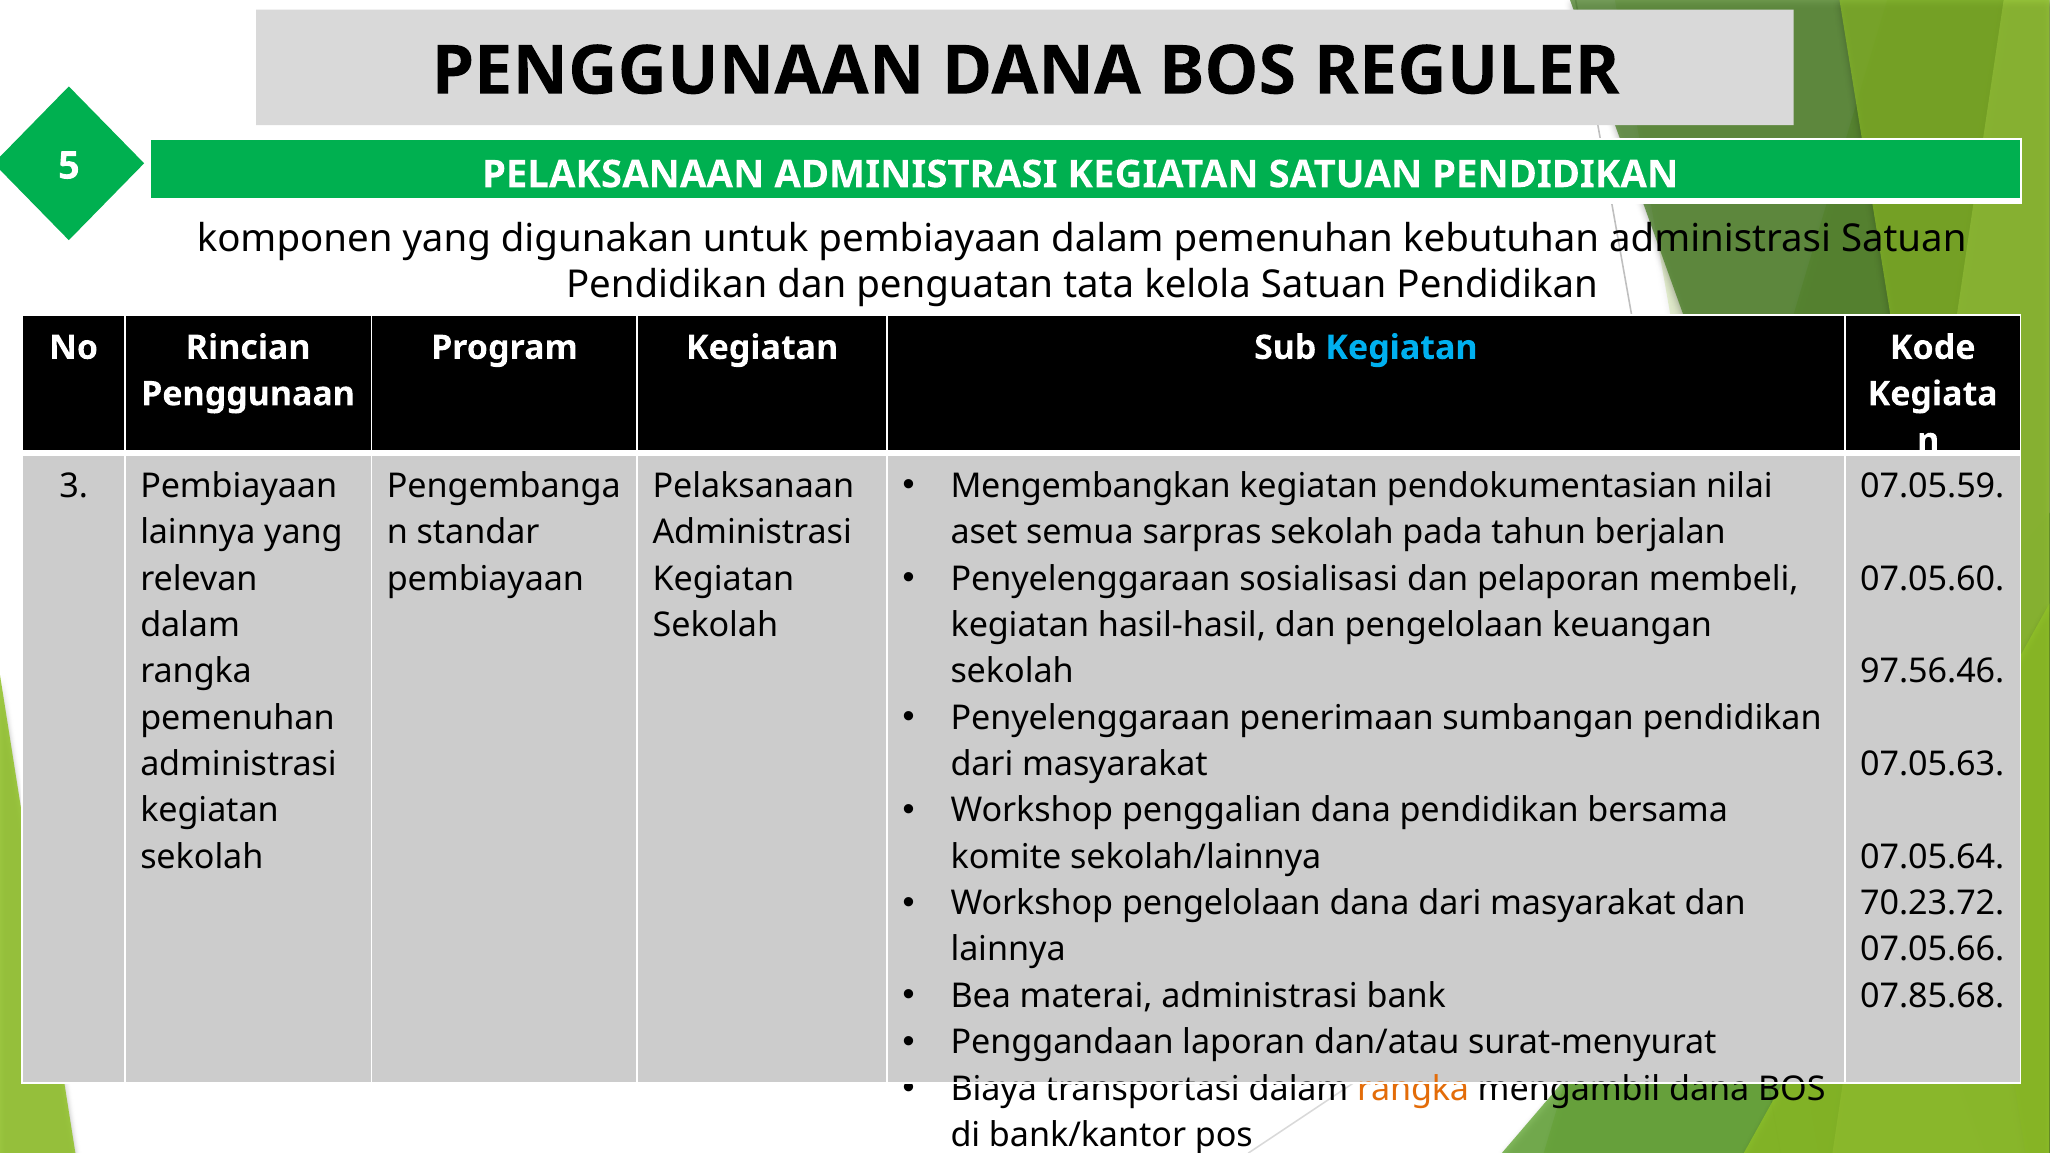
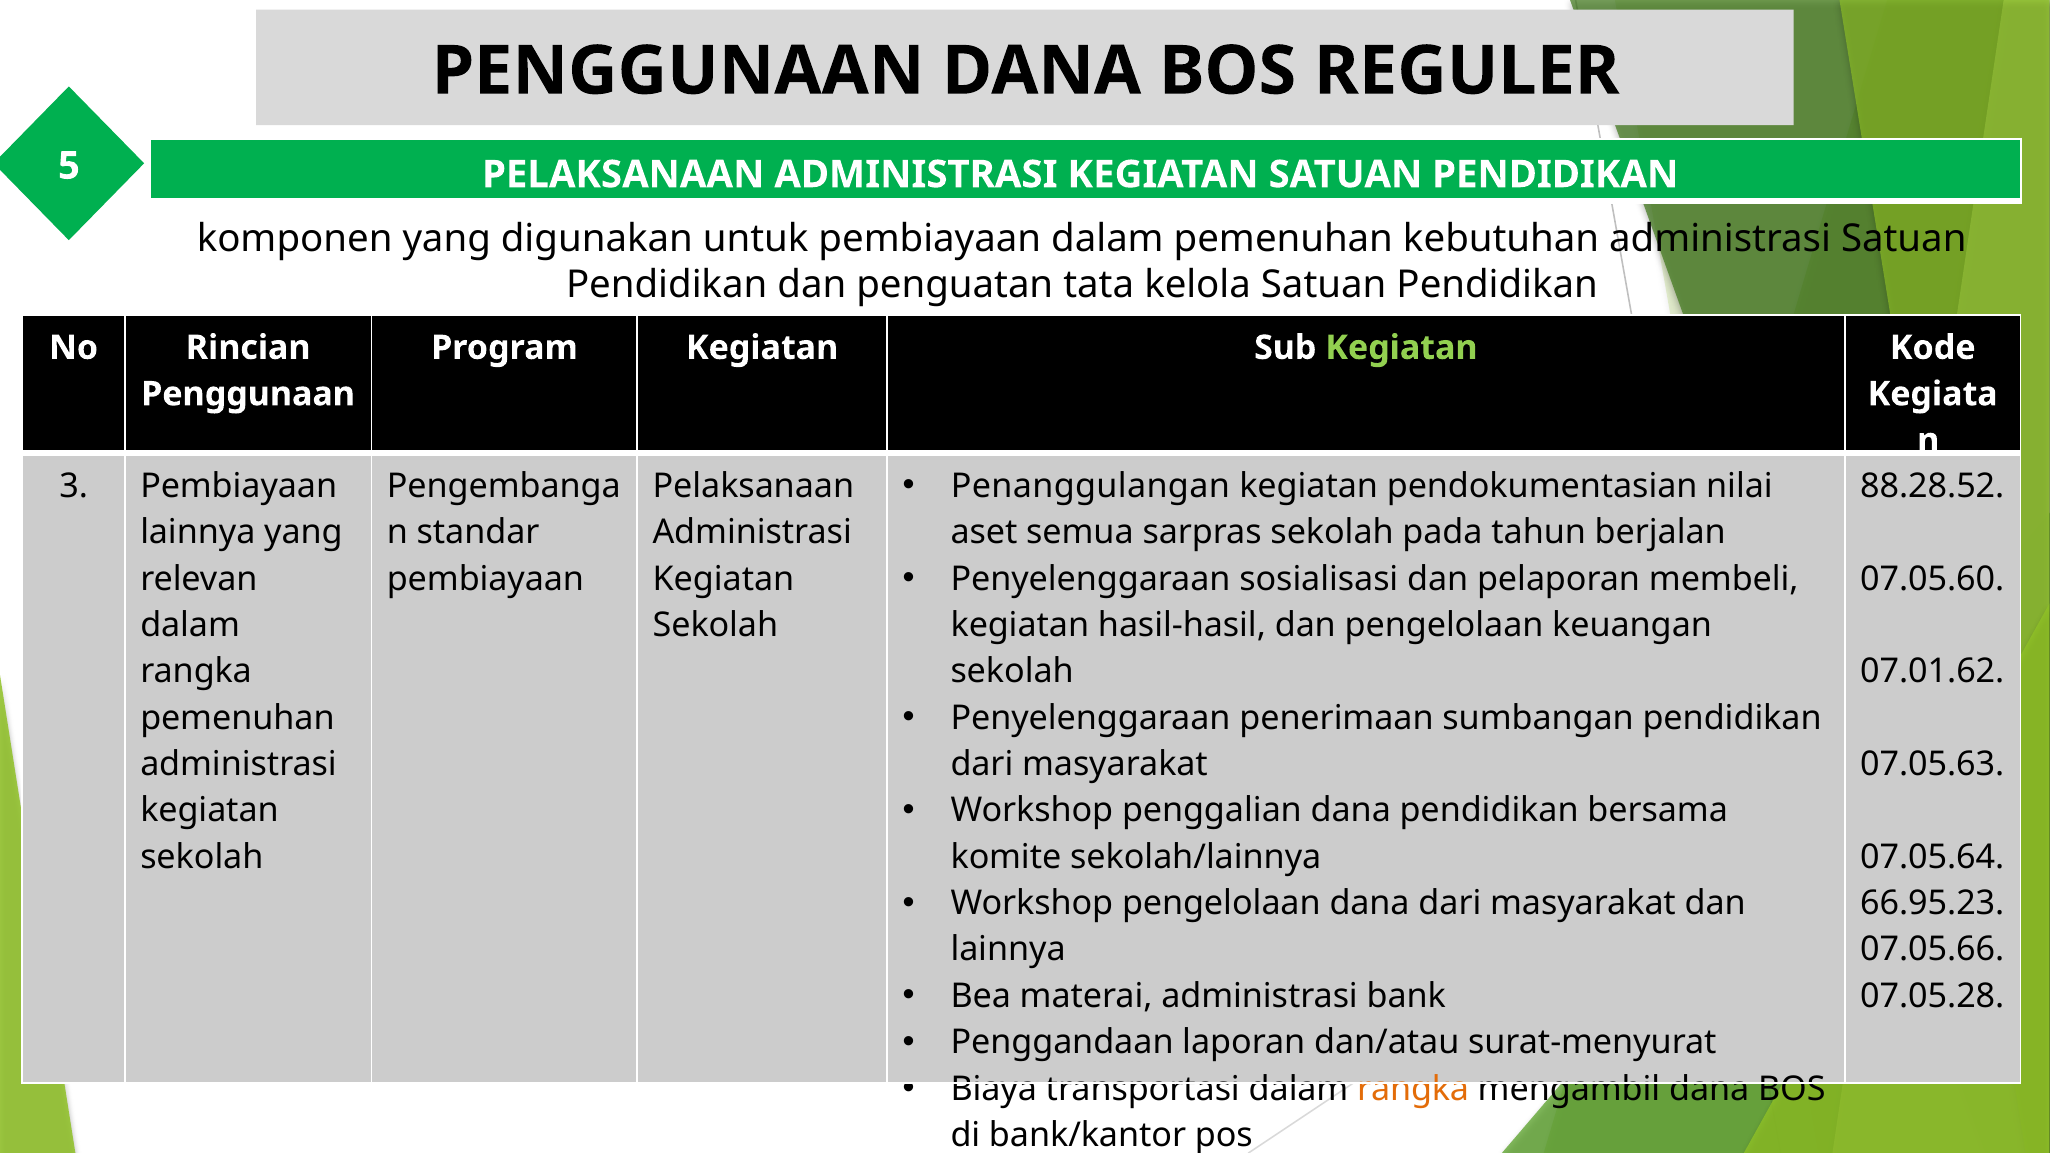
Kegiatan colour: light blue -> light green (1401, 348)
Mengembangkan: Mengembangkan -> Penanggulangan (1090, 486)
07.05.59: 07.05.59 -> 88.28.52 (1932, 486)
97.56.46: 97.56.46 -> 07.01.62 (1932, 672)
70.23.72: 70.23.72 -> 66.95.23 (1932, 903)
07.85.68: 07.85.68 -> 07.05.28 (1932, 996)
